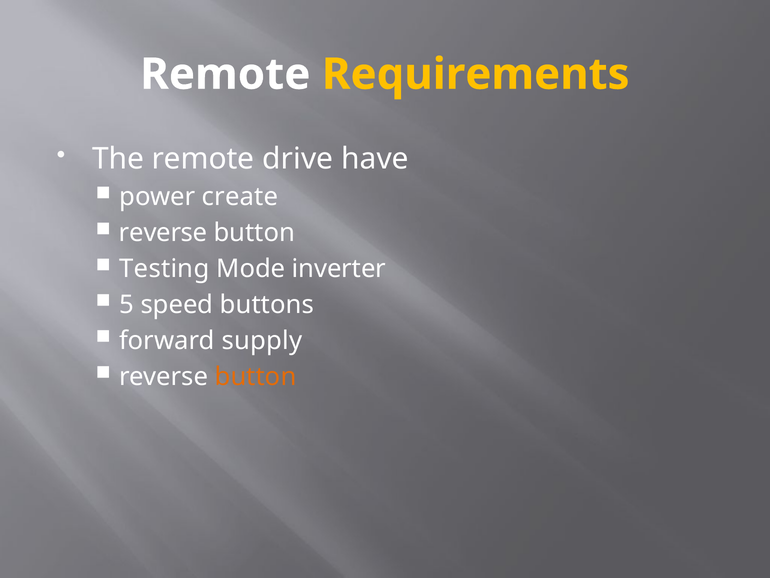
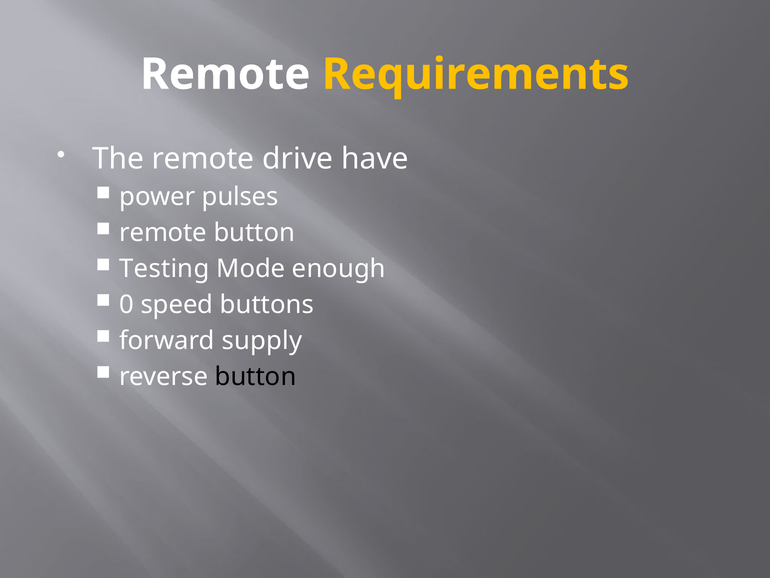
create: create -> pulses (240, 197)
reverse: reverse -> remote (163, 233)
inverter: inverter -> enough (339, 269)
5: 5 -> 0 (127, 305)
button colour: orange -> black (256, 376)
